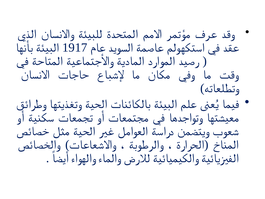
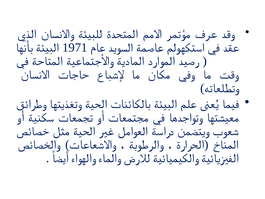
1917: 1917 -> 1971 (75, 47)
